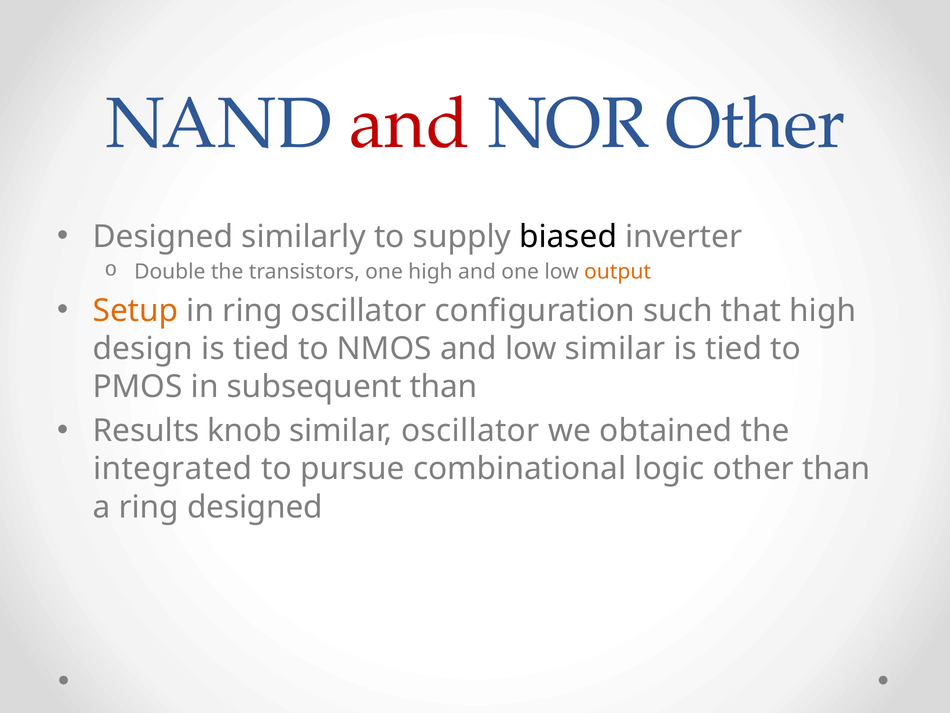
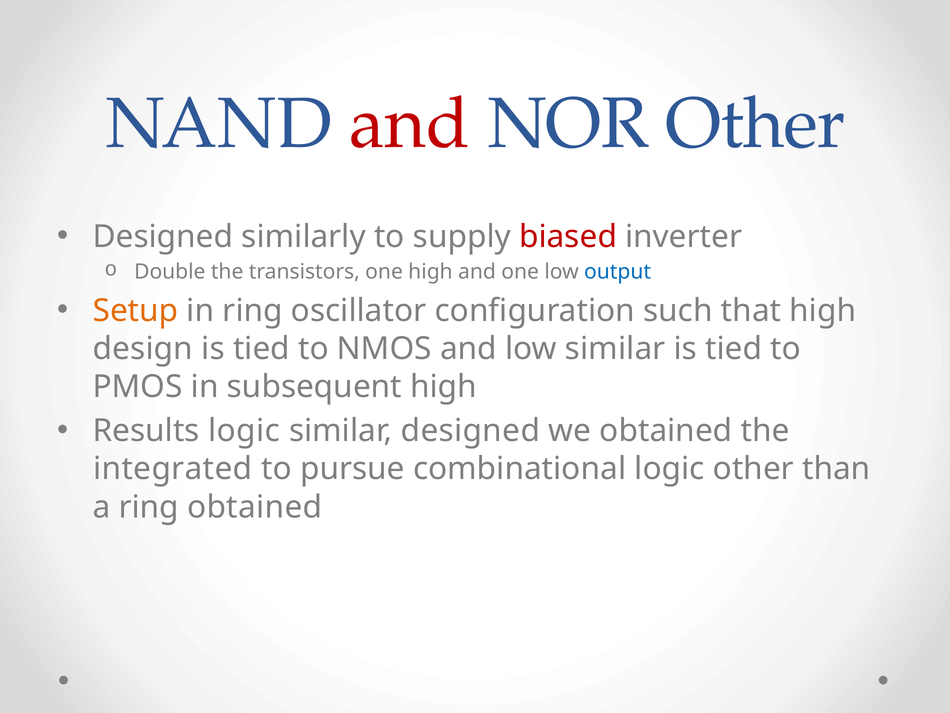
biased colour: black -> red (568, 237)
output colour: orange -> blue (618, 272)
subsequent than: than -> high (443, 386)
Results knob: knob -> logic (244, 431)
similar oscillator: oscillator -> designed (470, 431)
ring designed: designed -> obtained (255, 507)
